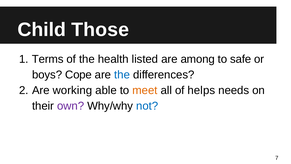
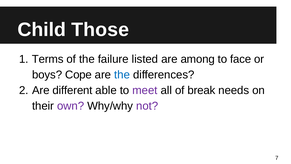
health: health -> failure (113, 59)
safe: safe -> face (241, 59)
working: working -> different (73, 90)
meet colour: orange -> purple (145, 90)
helps: helps -> break (201, 90)
not colour: blue -> purple (147, 106)
